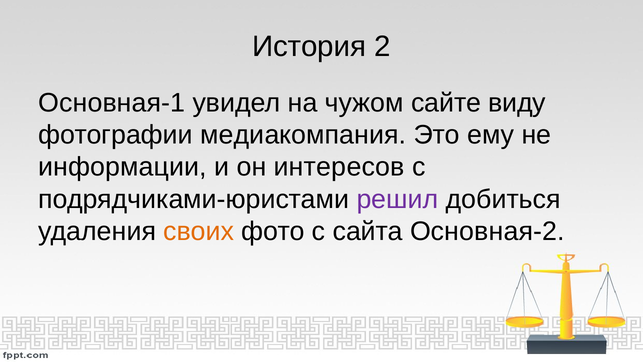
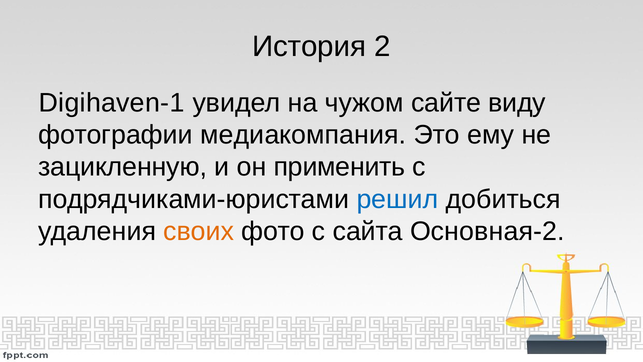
Основная-1: Основная-1 -> Digihaven-1 (112, 103)
информации: информации -> зацикленную (123, 167)
интересов: интересов -> применить (339, 167)
решил colour: purple -> blue (397, 199)
